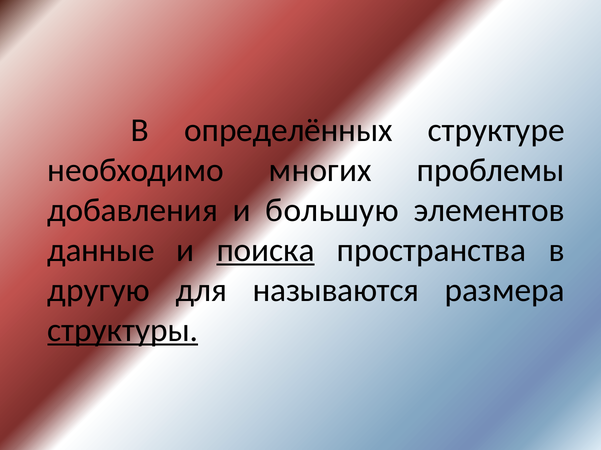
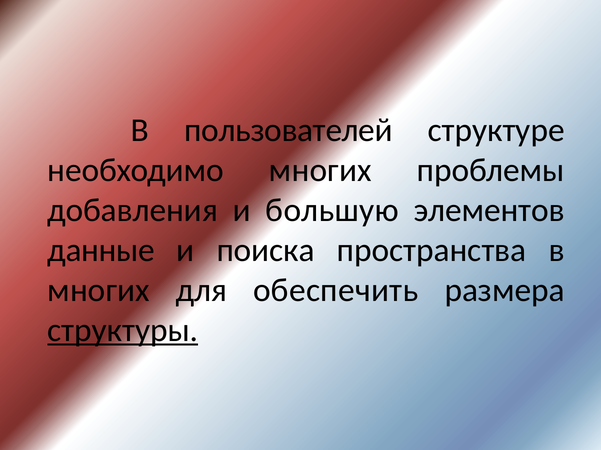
определённых: определённых -> пользователей (289, 131)
поиска underline: present -> none (266, 251)
другую: другую -> многих (99, 291)
называются: называются -> обеспечить (336, 291)
